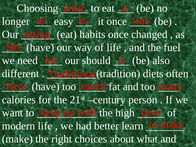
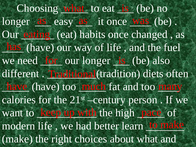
our should: should -> longer (96, 61)
